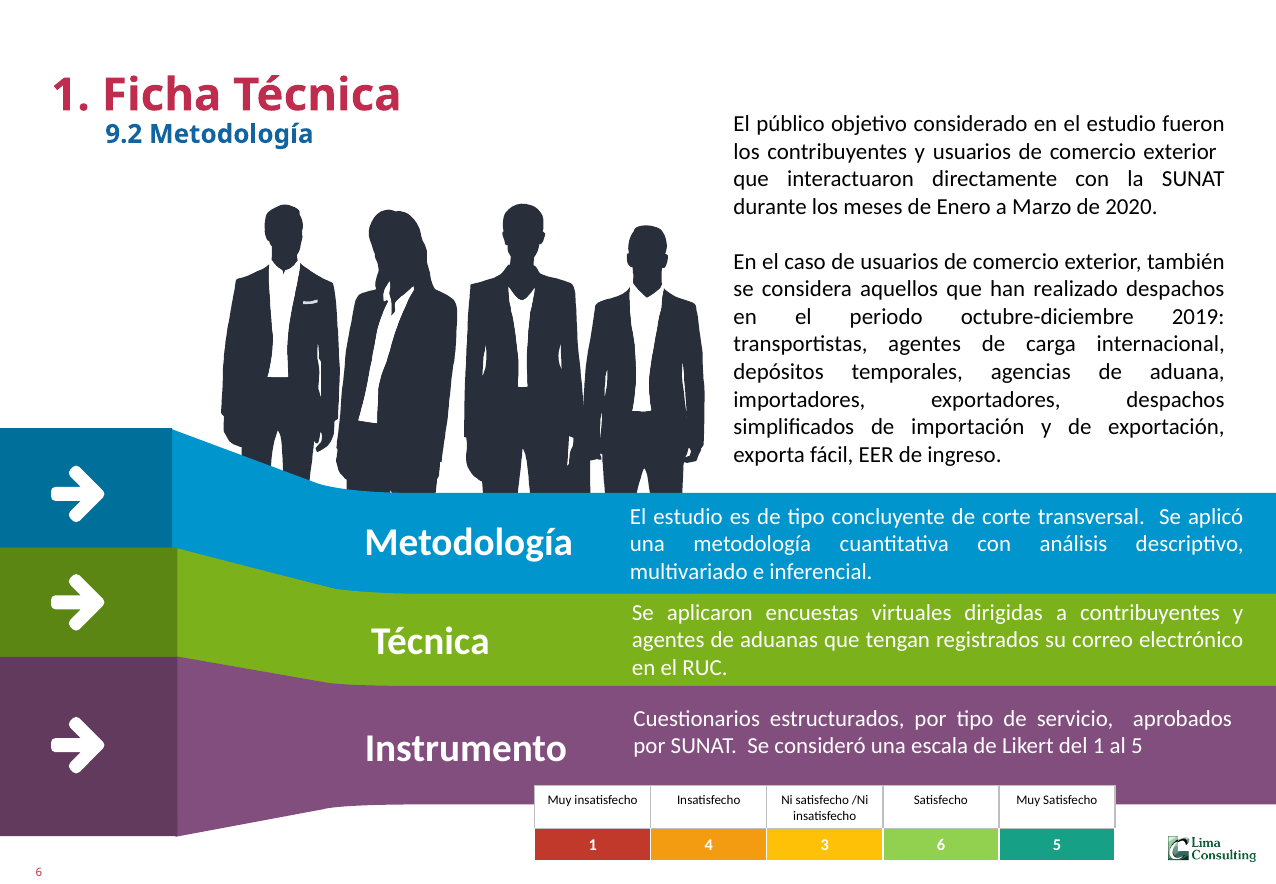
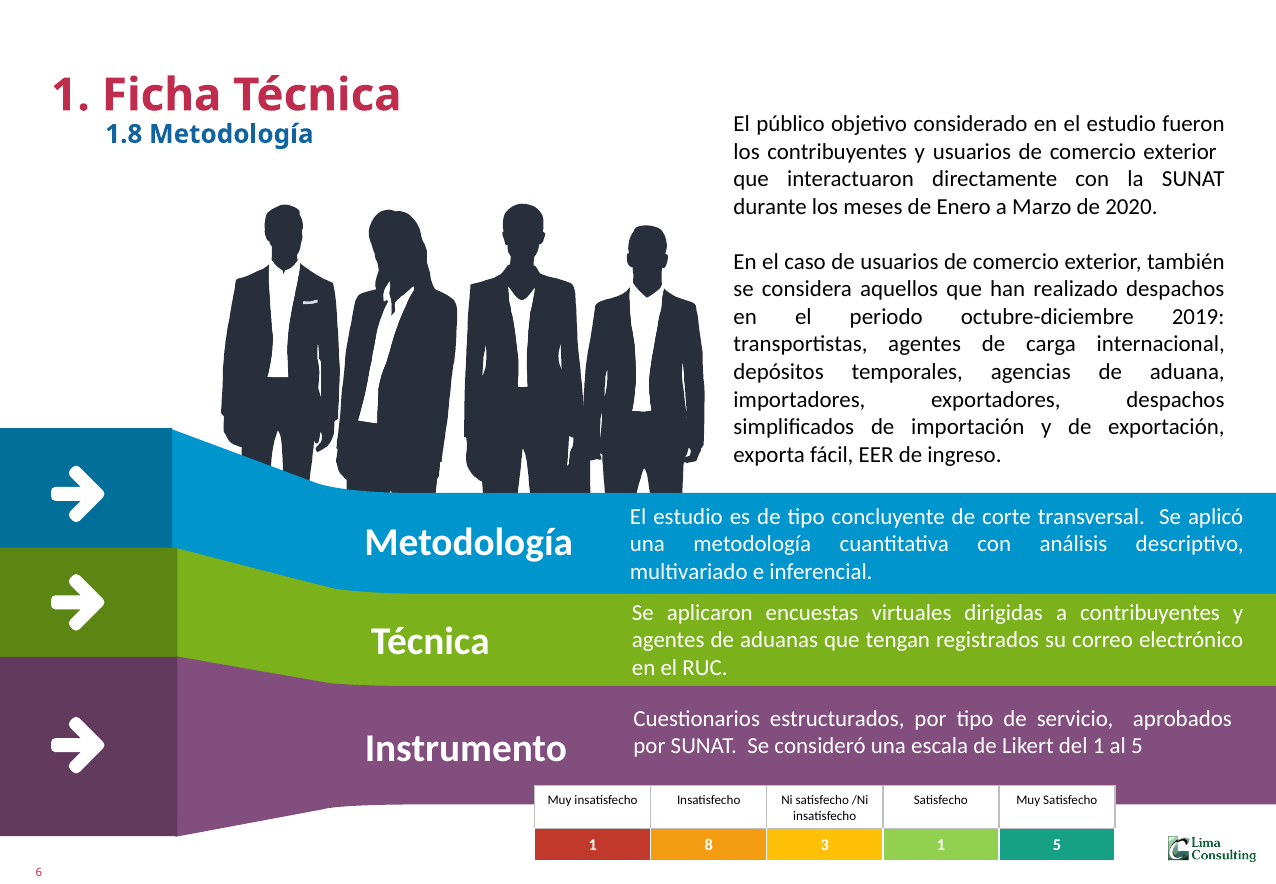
9.2: 9.2 -> 1.8 (124, 134)
4: 4 -> 8 (709, 844)
3 6: 6 -> 1 (941, 844)
